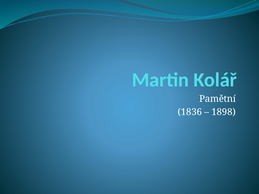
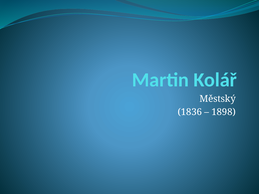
Pamětní: Pamětní -> Městský (218, 99)
